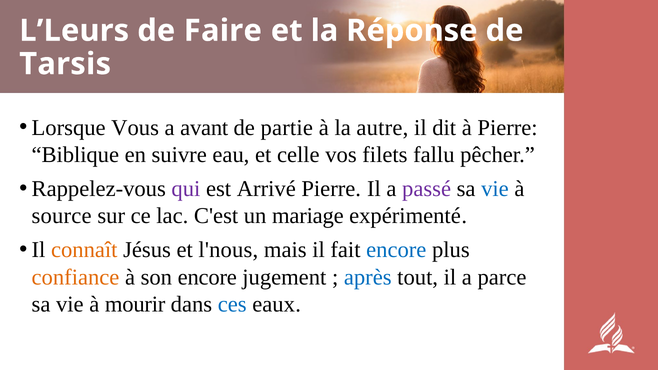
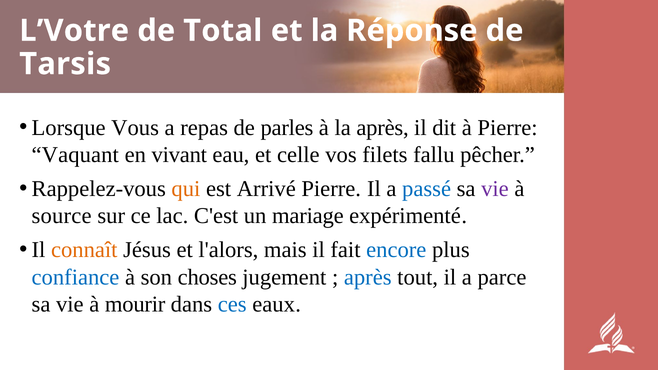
L’Leurs: L’Leurs -> L’Votre (74, 31)
Faire: Faire -> Total (223, 31)
avant: avant -> repas (204, 128)
partie: partie -> parles (287, 128)
la autre: autre -> après (383, 128)
Biblique: Biblique -> Vaquant (75, 155)
suivre: suivre -> vivant (179, 155)
qui colour: purple -> orange (186, 189)
passé colour: purple -> blue (427, 189)
vie colour: blue -> purple (495, 189)
l'nous: l'nous -> l'alors (228, 250)
confiance colour: orange -> blue (75, 277)
son encore: encore -> choses (207, 277)
